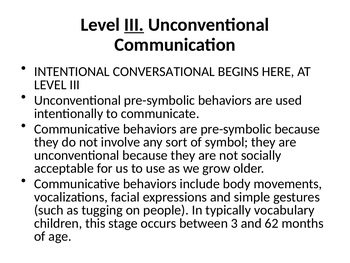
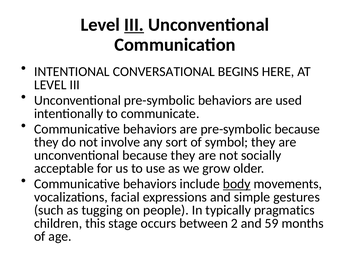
body underline: none -> present (237, 184)
vocabulary: vocabulary -> pragmatics (284, 210)
3: 3 -> 2 (234, 223)
62: 62 -> 59 (272, 223)
